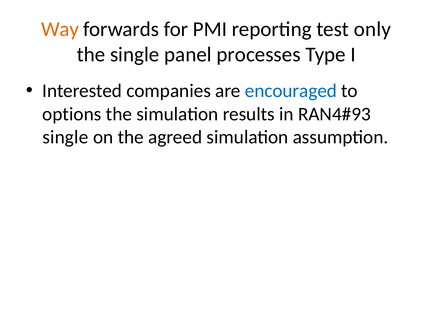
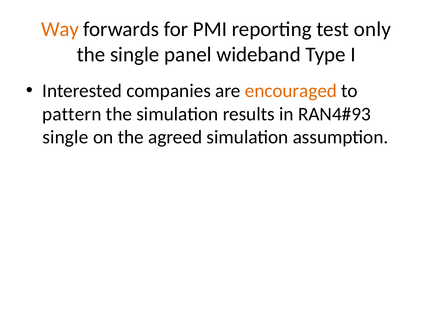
processes: processes -> wideband (259, 55)
encouraged colour: blue -> orange (291, 91)
options: options -> pattern (72, 114)
